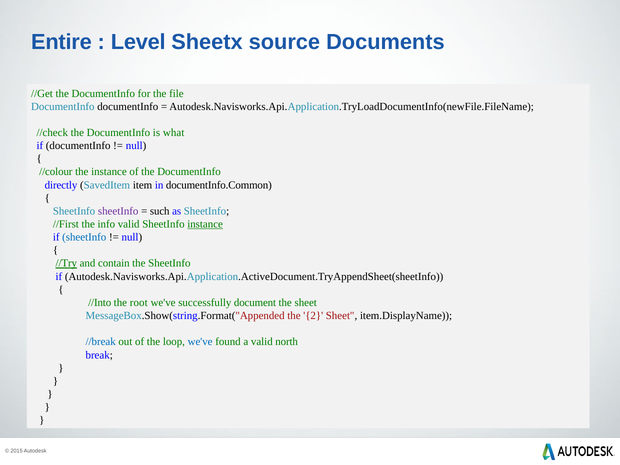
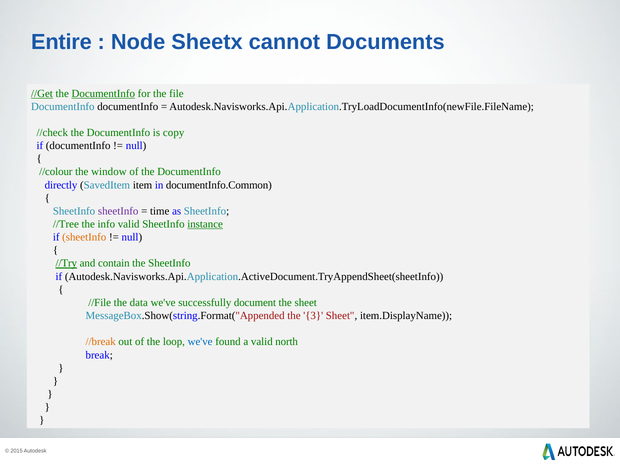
Level: Level -> Node (138, 42)
source: source -> cannot (284, 42)
//Get underline: none -> present (42, 93)
DocumentInfo underline: none -> present (103, 93)
what: what -> copy (174, 133)
the instance: instance -> window (109, 172)
such: such -> time (160, 211)
//First: //First -> //Tree (66, 224)
sheetInfo colour: blue -> orange (84, 237)
//Into: //Into -> //File (100, 303)
root: root -> data (139, 303)
2: 2 -> 3 (313, 316)
//break colour: blue -> orange (101, 342)
